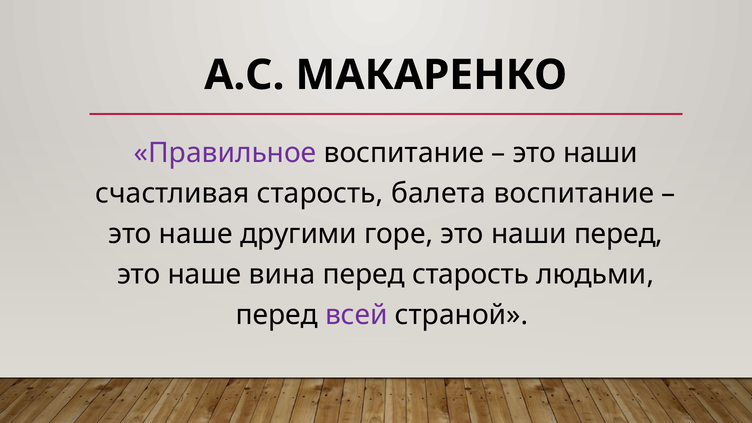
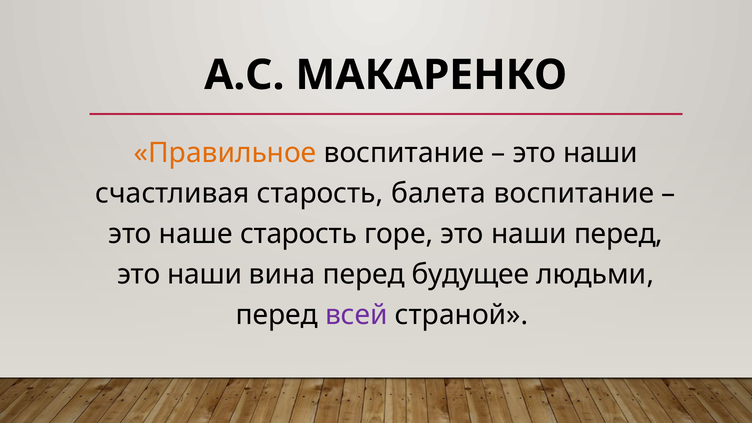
Правильное colour: purple -> orange (225, 153)
наше другими: другими -> старость (299, 234)
наше: наше -> наши (205, 275)
перед старость: старость -> будущее (471, 275)
